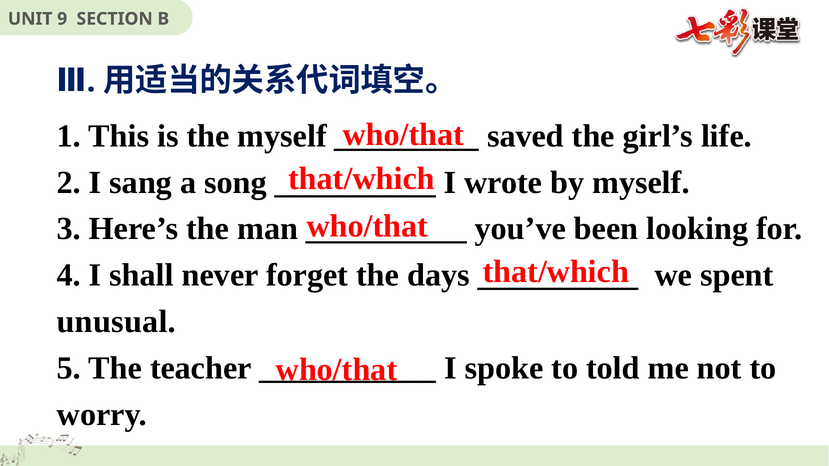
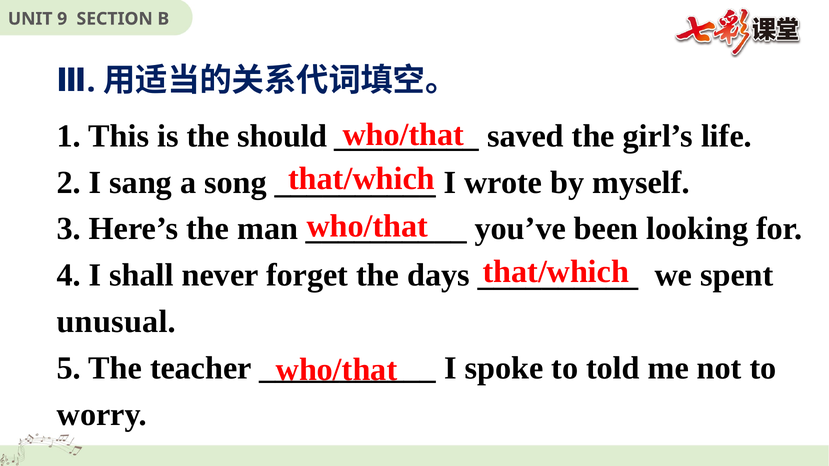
the myself: myself -> should (282, 136)
